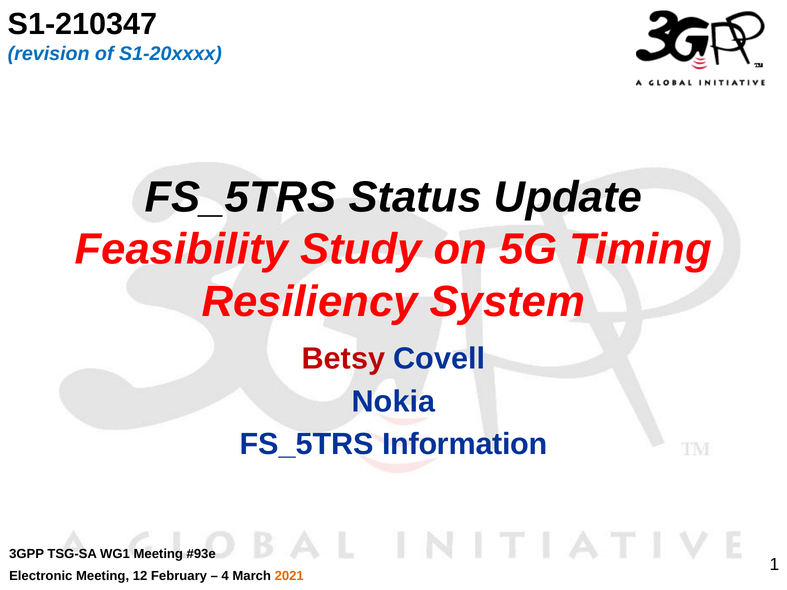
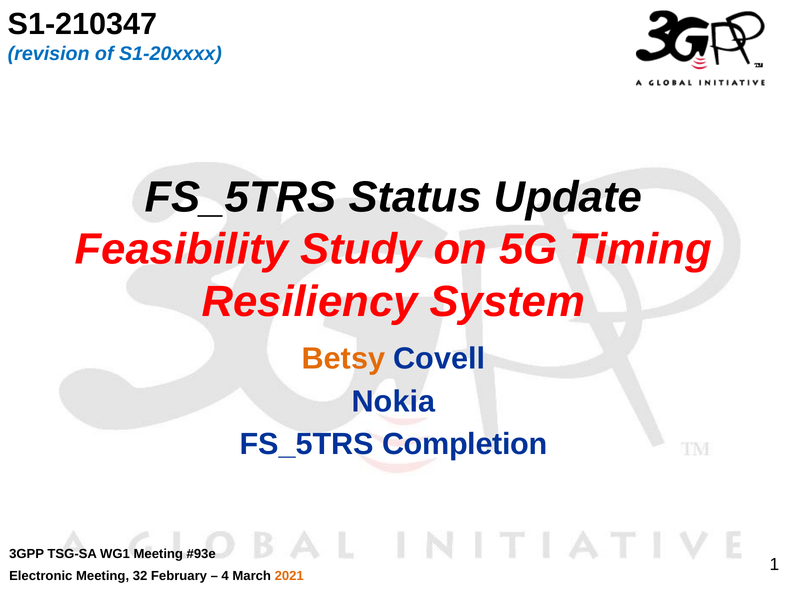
Betsy colour: red -> orange (343, 359)
Information: Information -> Completion (465, 445)
12: 12 -> 32 (140, 576)
